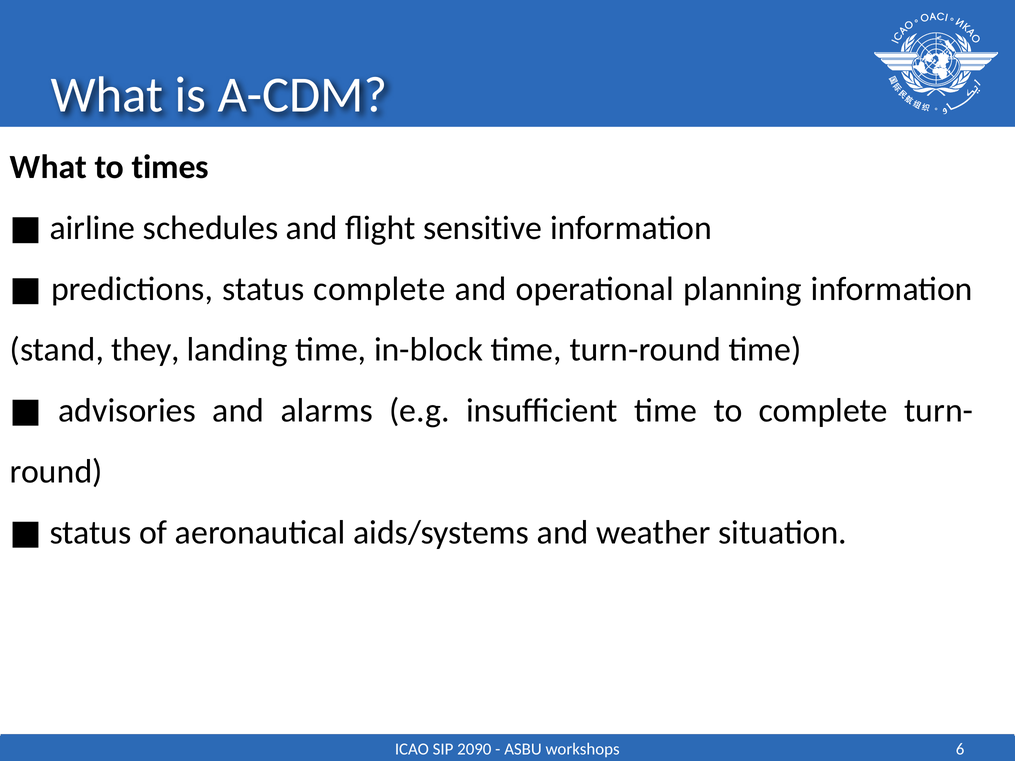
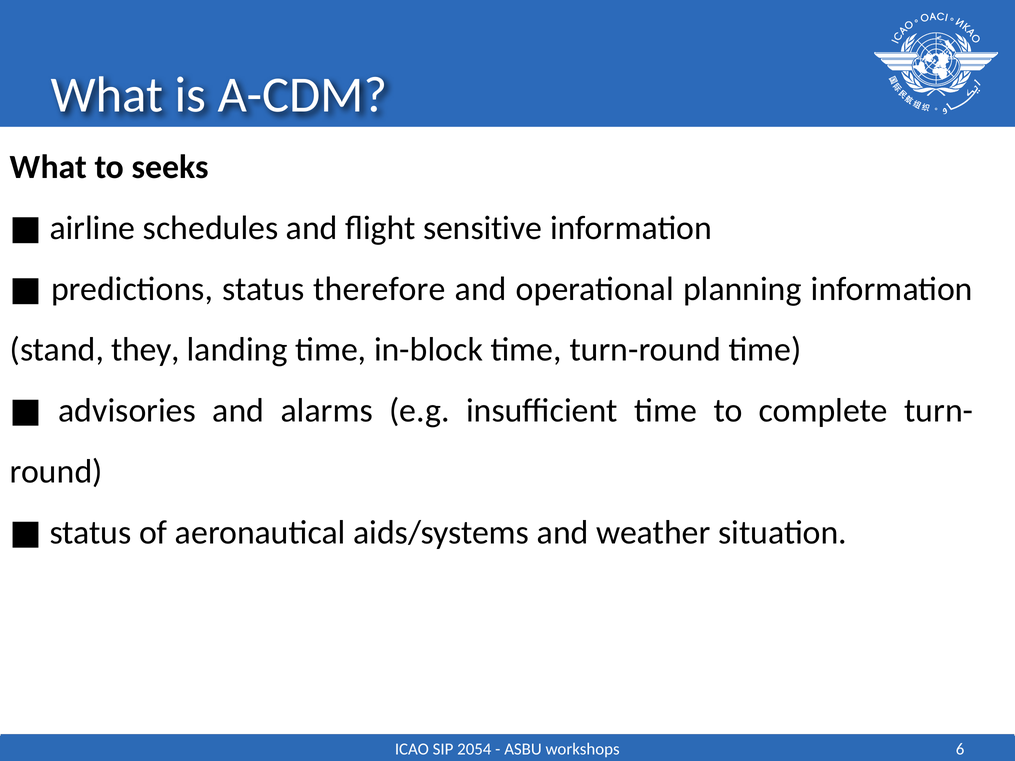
times: times -> seeks (170, 167)
status complete: complete -> therefore (380, 289)
2090: 2090 -> 2054 (474, 750)
